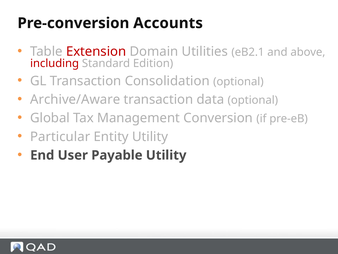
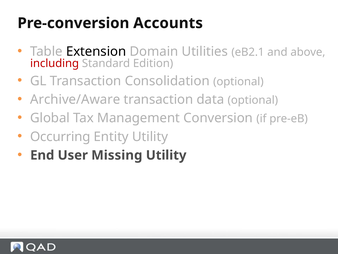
Extension colour: red -> black (96, 51)
Particular: Particular -> Occurring (60, 136)
Payable: Payable -> Missing (117, 155)
